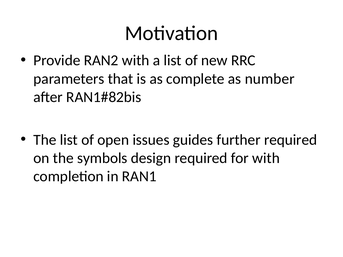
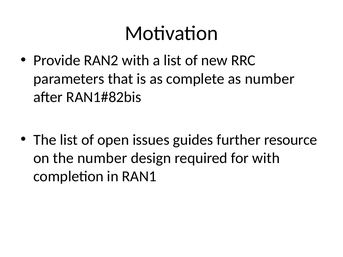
further required: required -> resource (291, 140)
the symbols: symbols -> number (102, 158)
